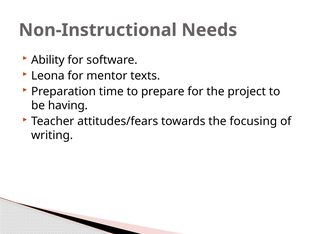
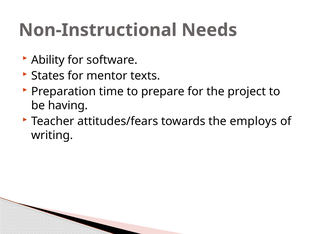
Leona: Leona -> States (48, 76)
focusing: focusing -> employs (253, 121)
